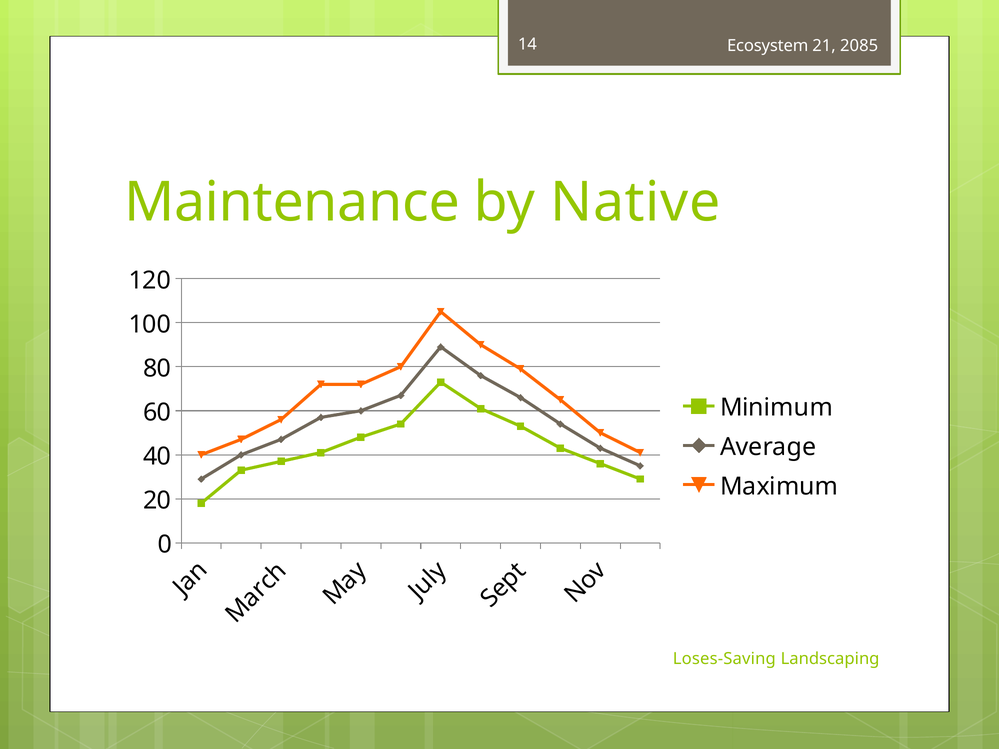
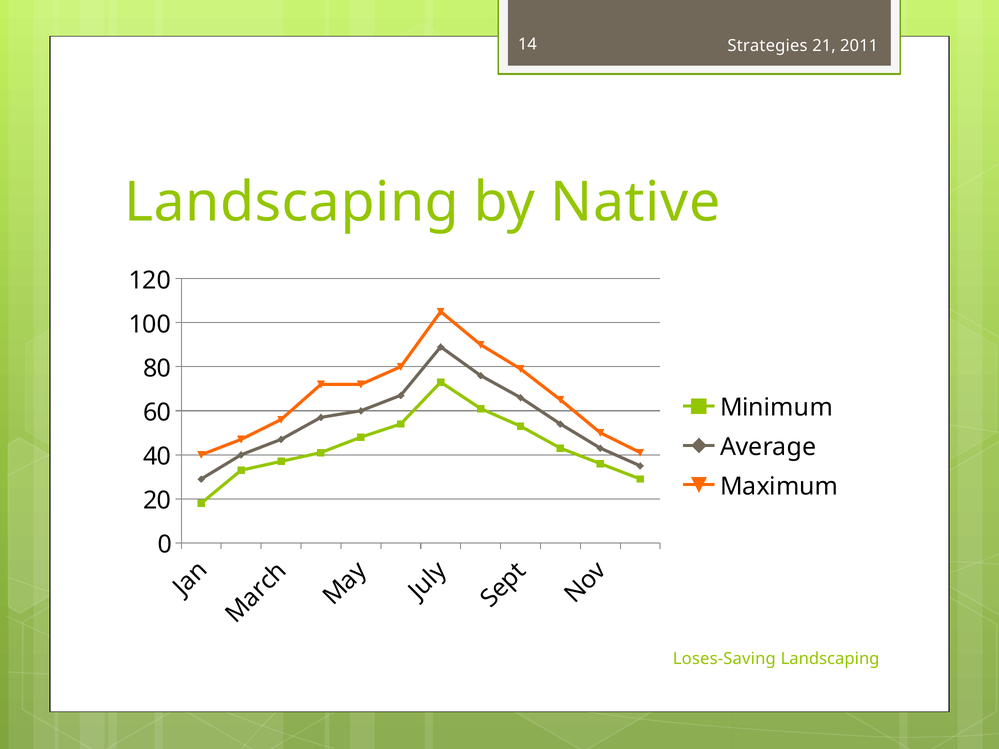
Ecosystem: Ecosystem -> Strategies (768, 46)
2085: 2085 -> 2011 (859, 46)
Maintenance: Maintenance -> Landscaping (292, 203)
